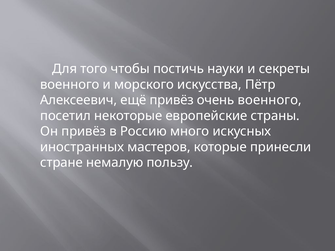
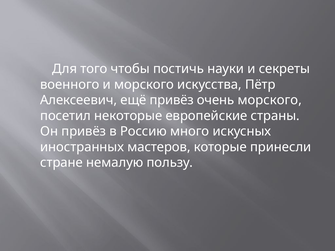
очень военного: военного -> морского (270, 100)
